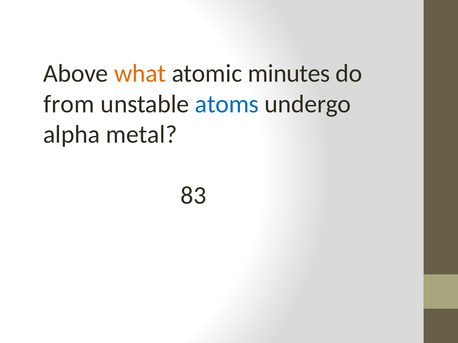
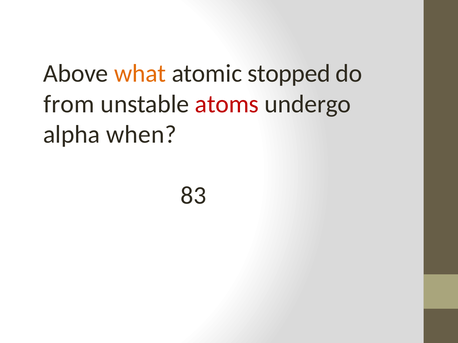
minutes: minutes -> stopped (289, 74)
atoms colour: blue -> red (227, 104)
metal: metal -> when (141, 135)
